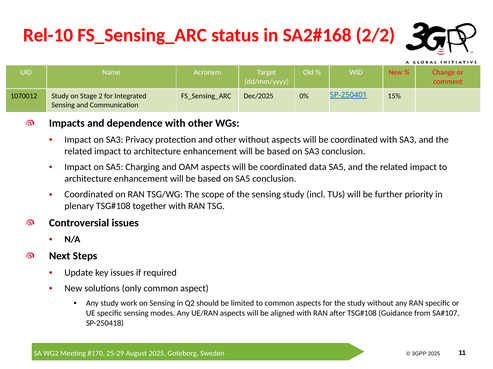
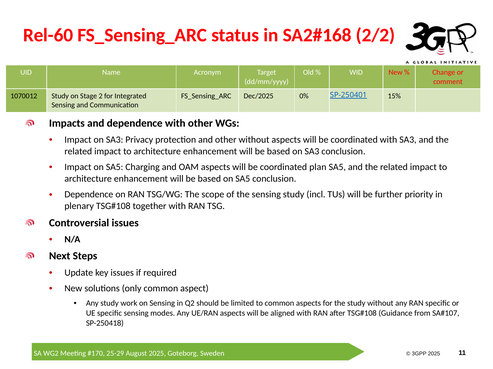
Rel-10: Rel-10 -> Rel-60 (48, 35)
data: data -> plan (318, 167)
Coordinated: Coordinated -> Dependence (89, 195)
